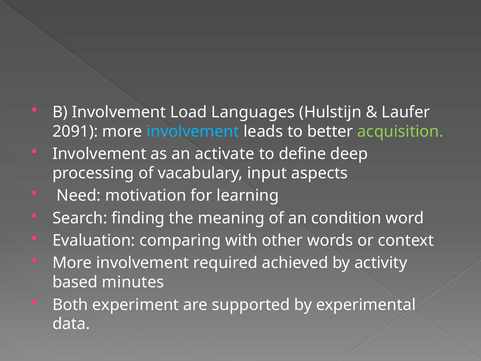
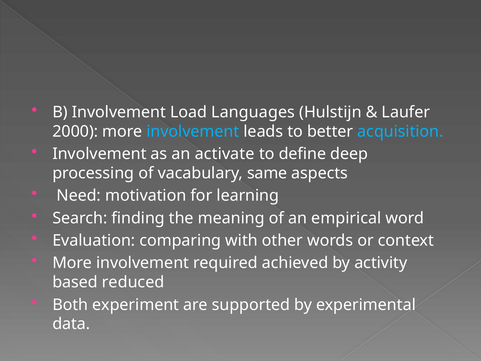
2091: 2091 -> 2000 (75, 131)
acquisition colour: light green -> light blue (400, 131)
input: input -> same (267, 173)
condition: condition -> empirical (346, 218)
minutes: minutes -> reduced (133, 282)
